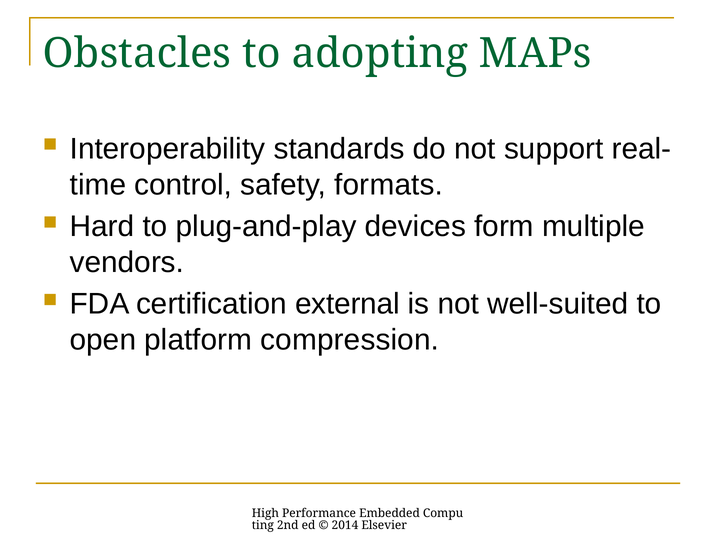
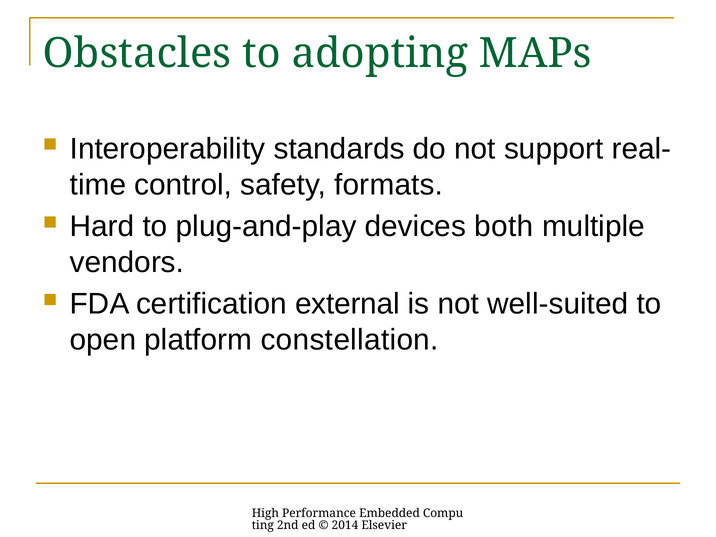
form: form -> both (504, 226)
compression: compression -> constellation (350, 340)
